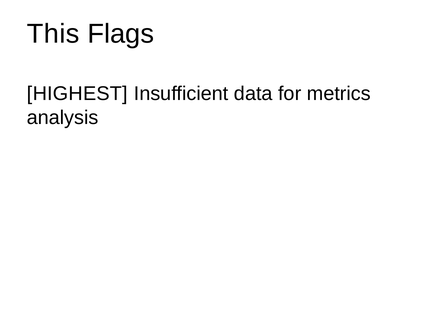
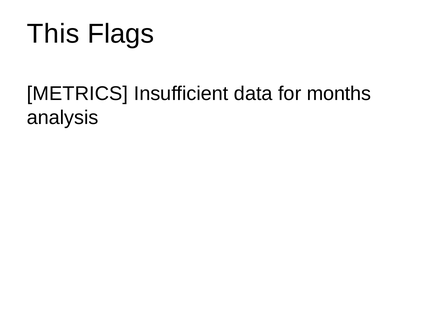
HIGHEST: HIGHEST -> METRICS (77, 94)
metrics: metrics -> months (339, 94)
